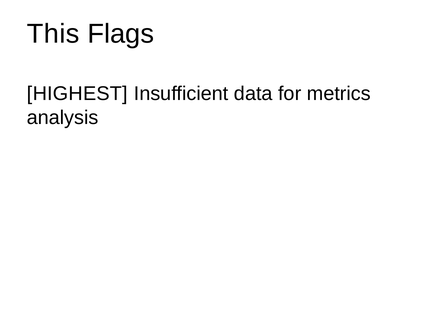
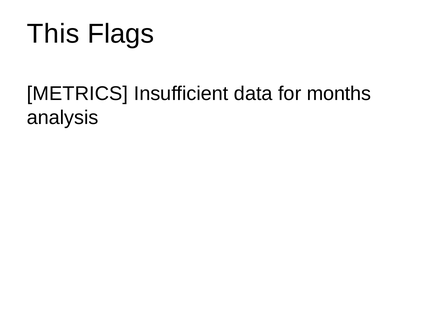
HIGHEST: HIGHEST -> METRICS (77, 94)
metrics: metrics -> months (339, 94)
